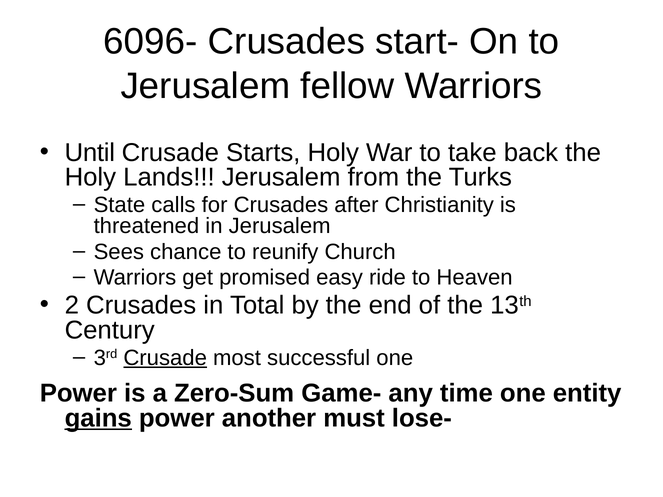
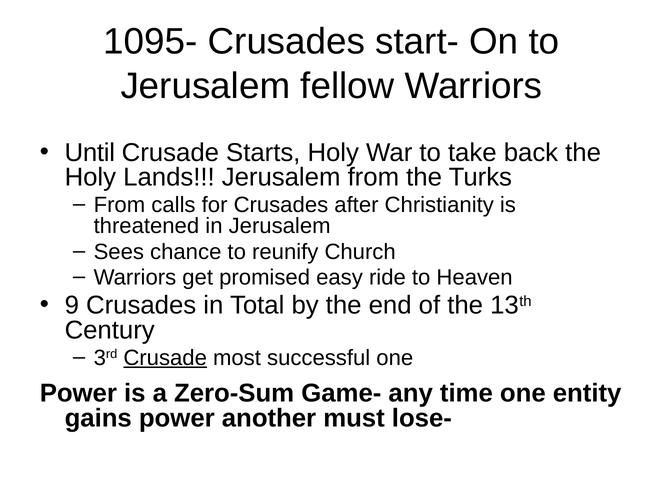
6096-: 6096- -> 1095- (151, 42)
State: State -> From (119, 205)
2: 2 -> 9 (72, 306)
gains underline: present -> none (98, 418)
